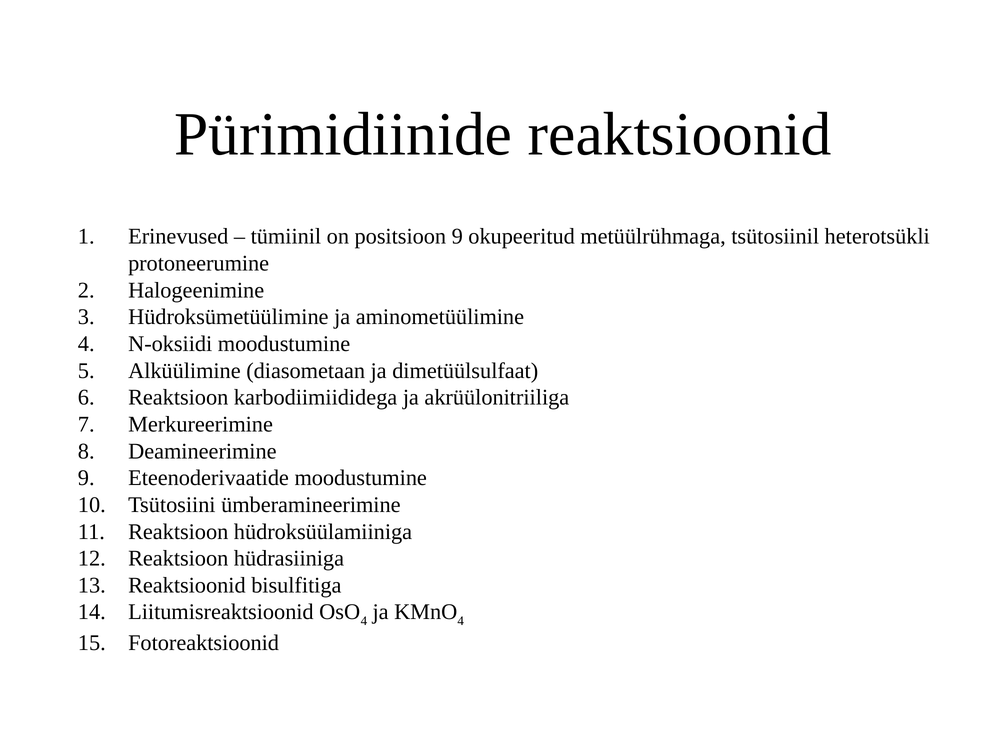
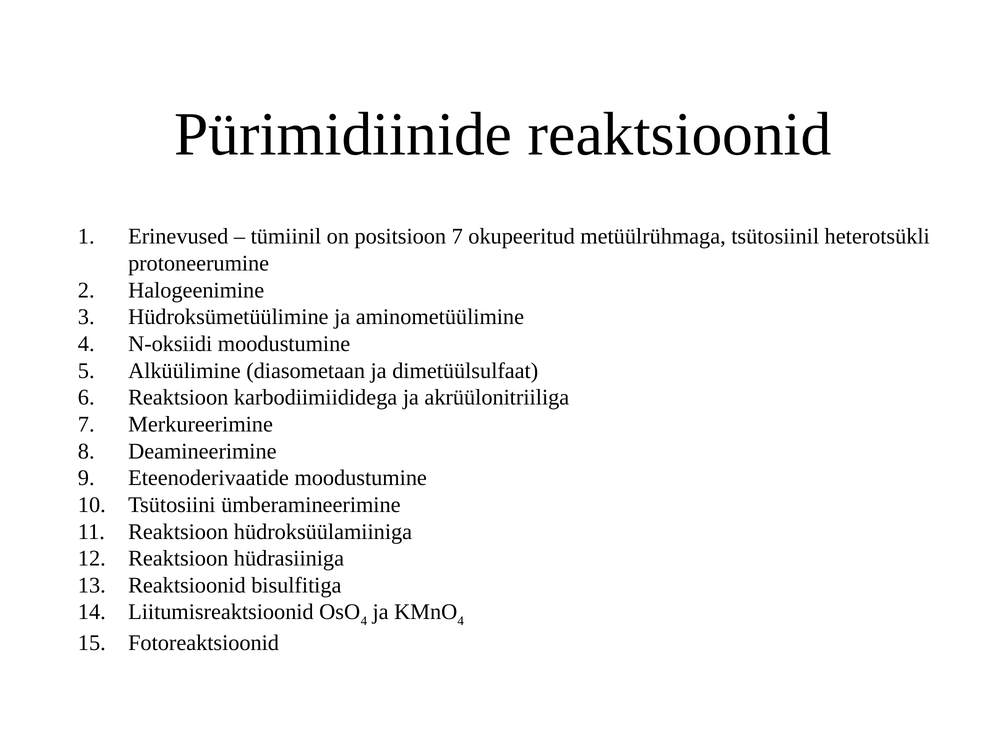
positsioon 9: 9 -> 7 (457, 237)
